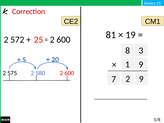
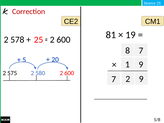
572: 572 -> 578 (17, 40)
8 3: 3 -> 7 (141, 51)
